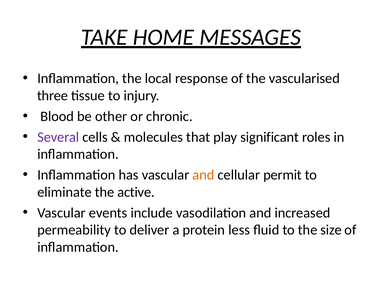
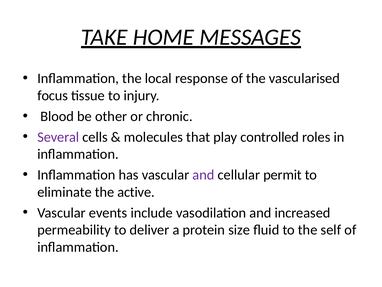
three: three -> focus (53, 96)
significant: significant -> controlled (270, 137)
and colour: orange -> purple (203, 175)
less: less -> size (239, 230)
size: size -> self (331, 230)
